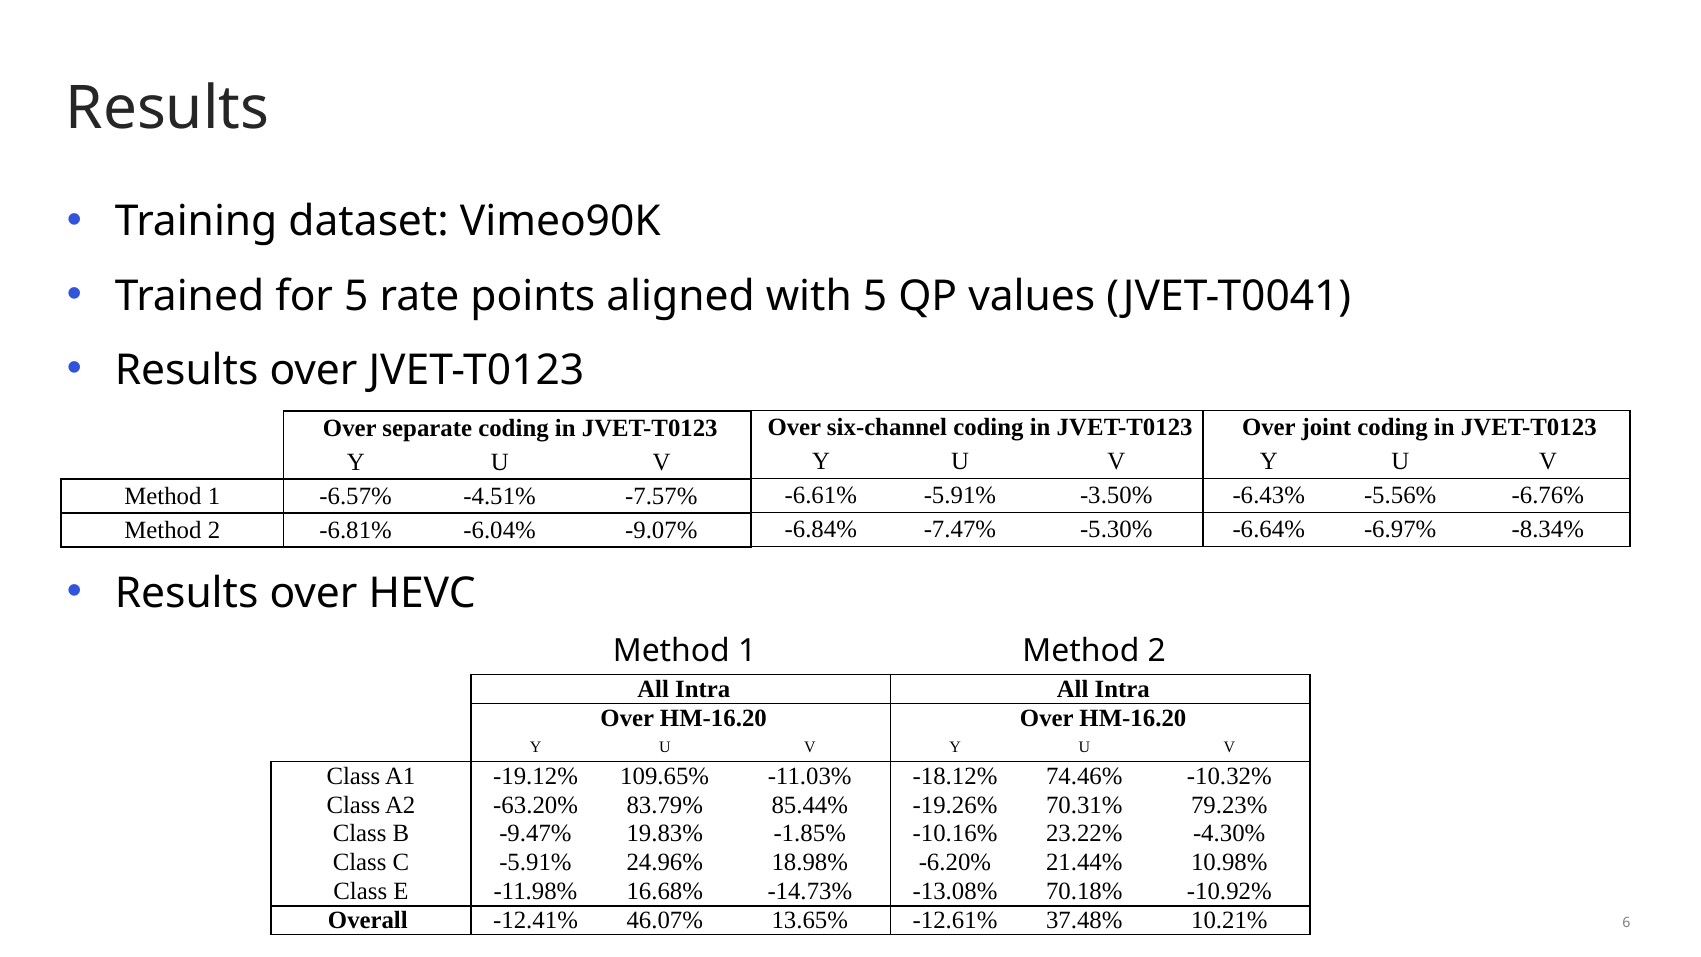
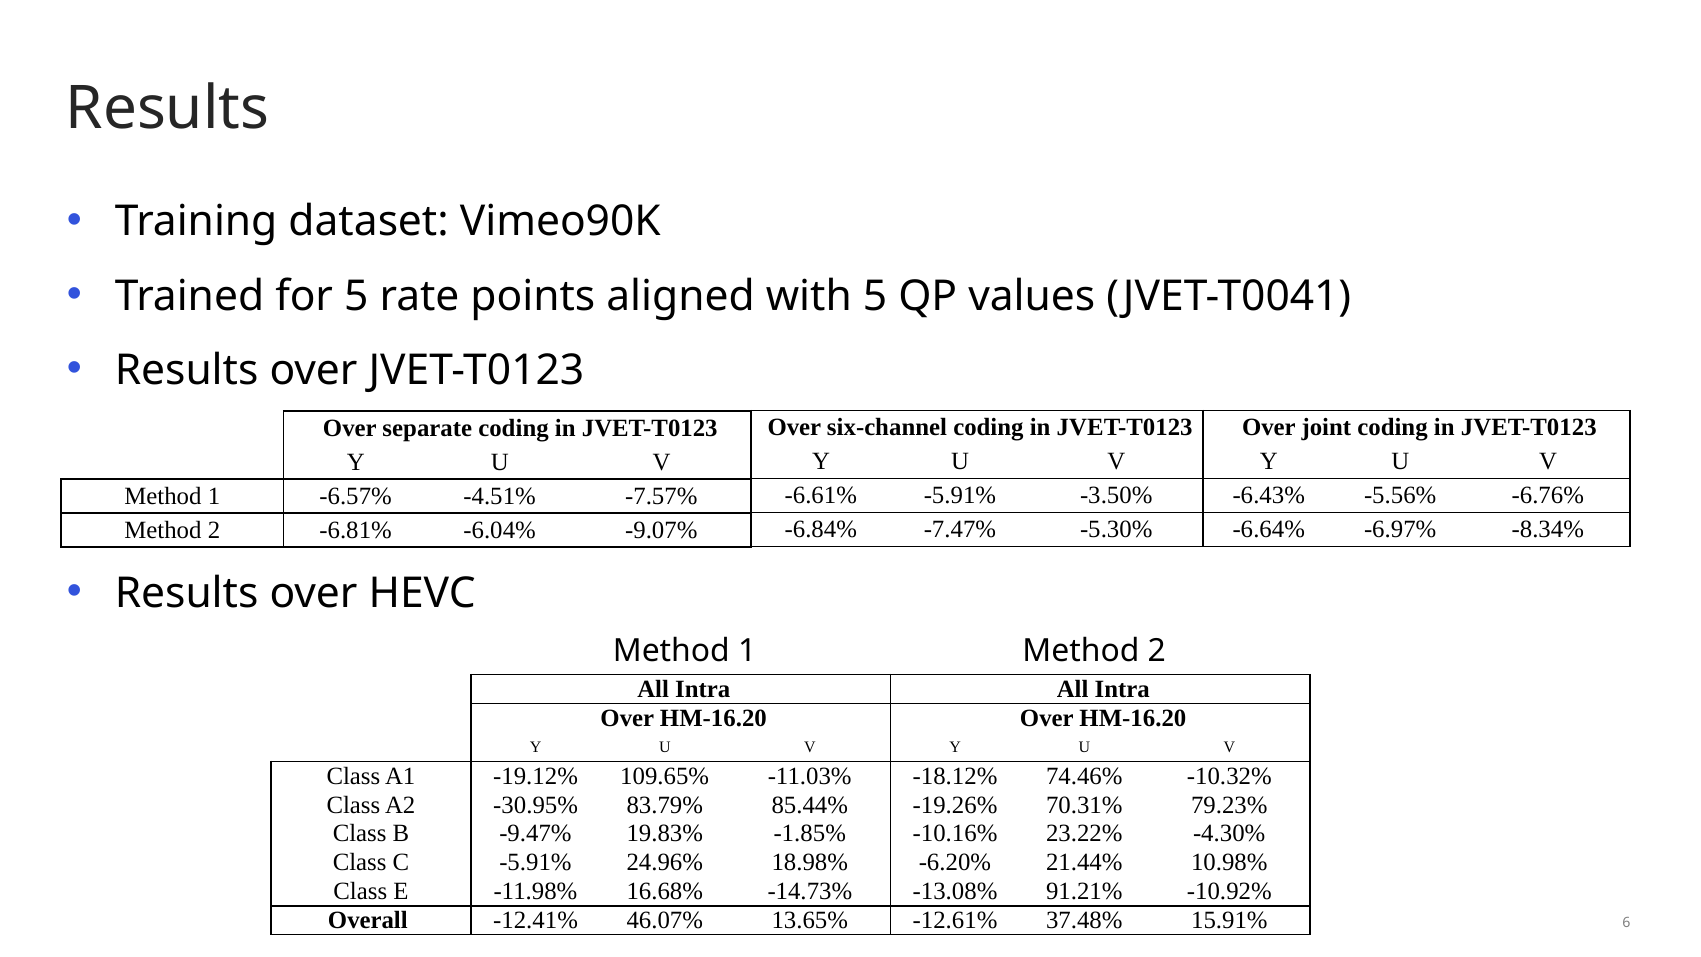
-63.20%: -63.20% -> -30.95% (536, 805)
70.18%: 70.18% -> 91.21% (1084, 891)
10.21%: 10.21% -> 15.91% (1229, 920)
